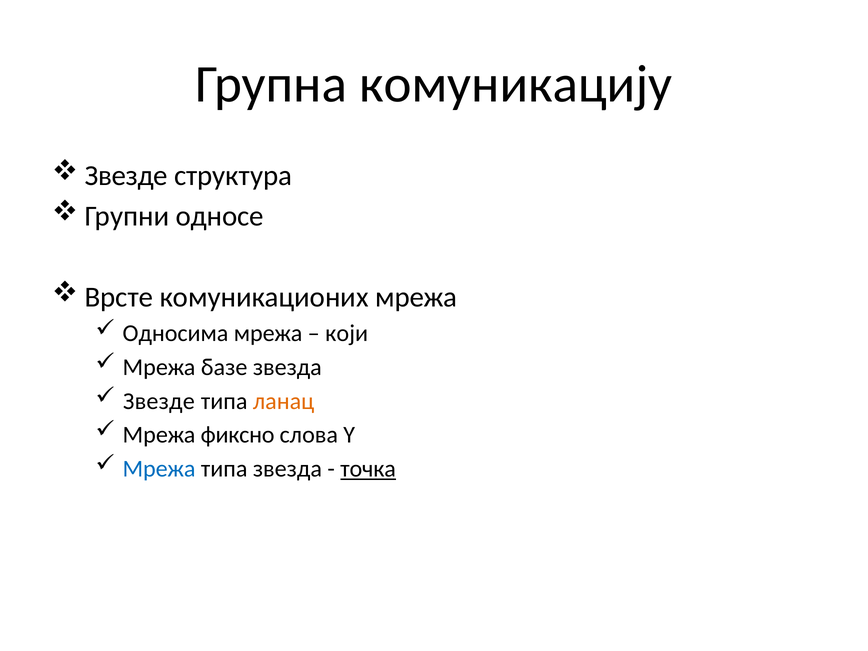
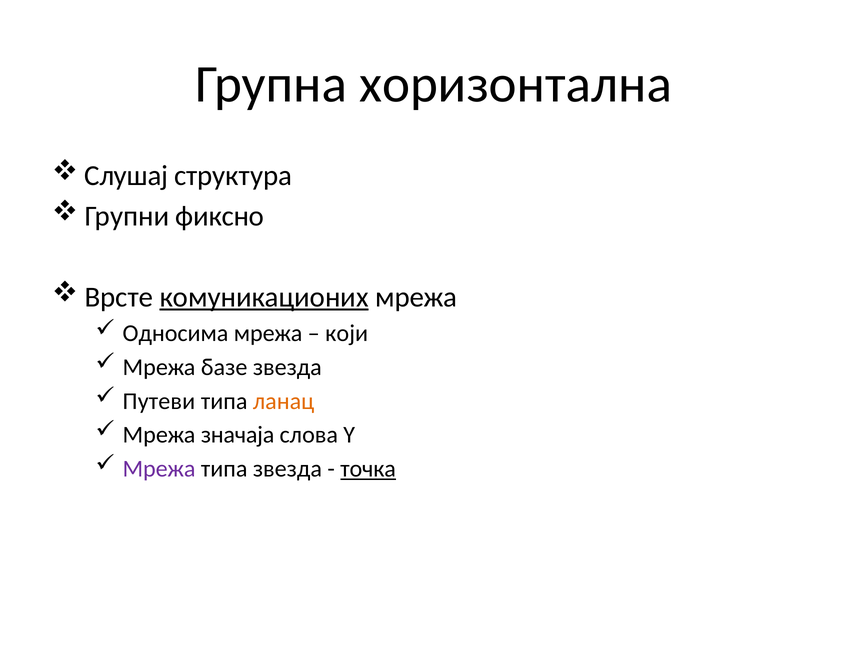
комуникацију: комуникацију -> хоризонтална (516, 84)
Звезде: Звезде -> Слушај (126, 176)
односе: односе -> фиксно (220, 216)
комуникационих underline: none -> present (264, 297)
Звезде: Звезде -> Путеви (159, 401)
фиксно: фиксно -> значаја (238, 435)
Мрежа colour: blue -> purple (159, 469)
